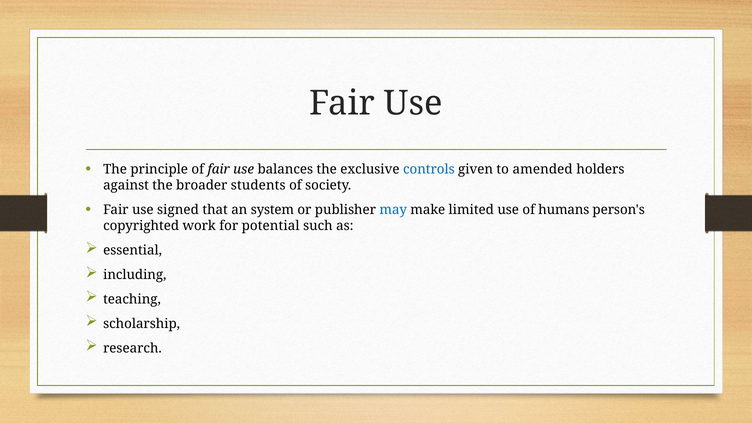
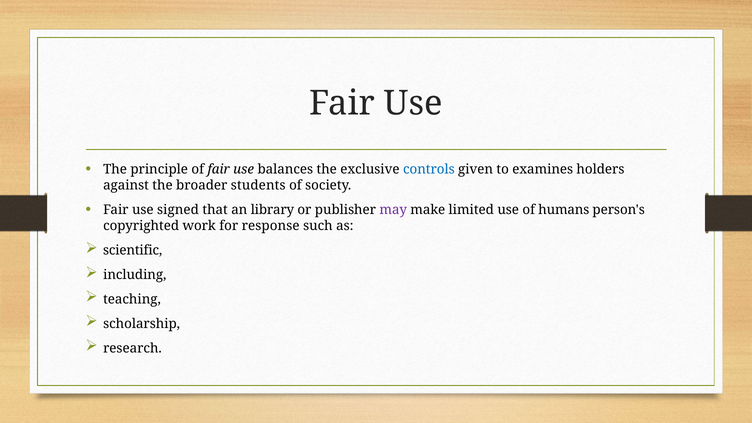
amended: amended -> examines (543, 169)
system: system -> library (272, 210)
may colour: blue -> purple (393, 210)
potential: potential -> response (271, 226)
essential: essential -> scientific (133, 250)
